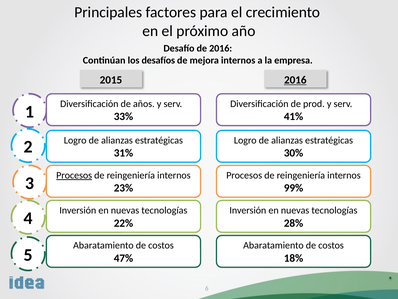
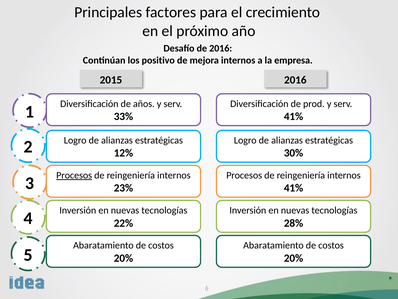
desafíos: desafíos -> positivo (158, 60)
2016 underline: present -> none (295, 80)
31%: 31% -> 12% (123, 153)
99%: 99% -> 41% (294, 188)
47%: 47% -> 20% (123, 258)
18%: 18% -> 20% (294, 258)
